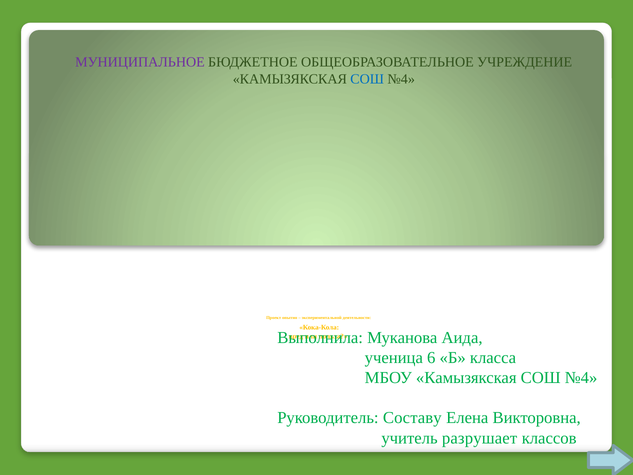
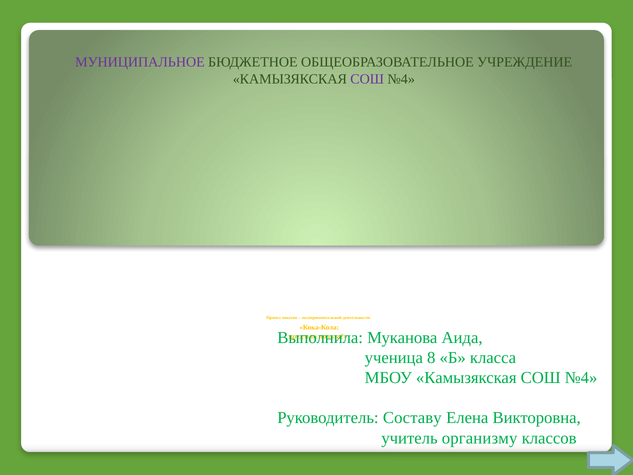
СОШ colour: blue -> purple (367, 79)
6: 6 -> 8 (431, 358)
разрушает: разрушает -> организму (480, 438)
